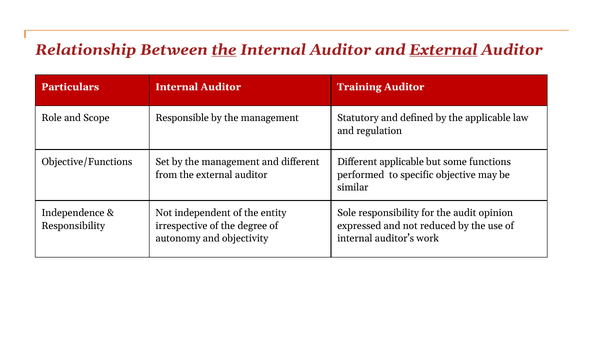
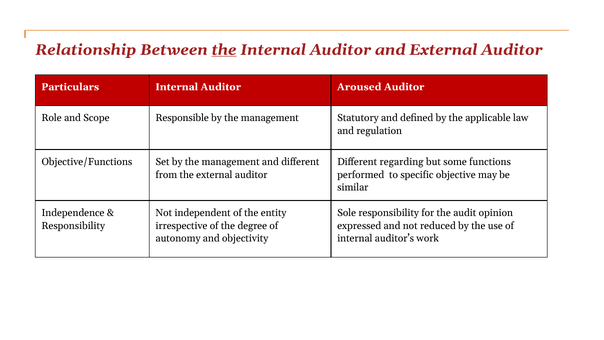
External underline: present -> none (443, 50)
Training: Training -> Aroused (359, 87)
Different applicable: applicable -> regarding (402, 162)
